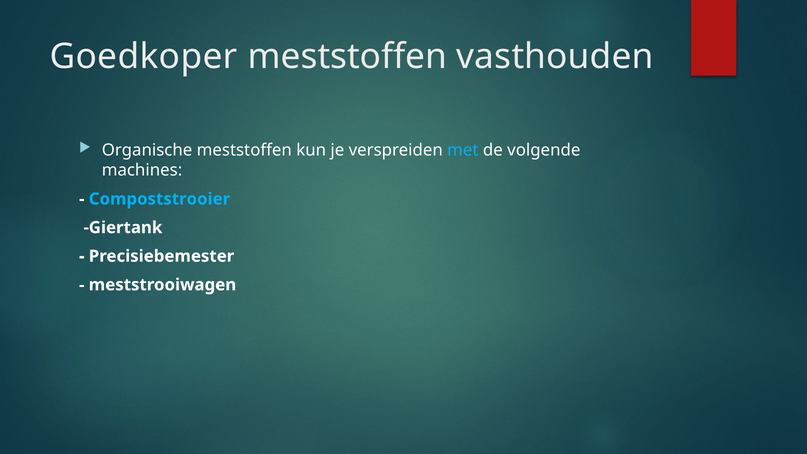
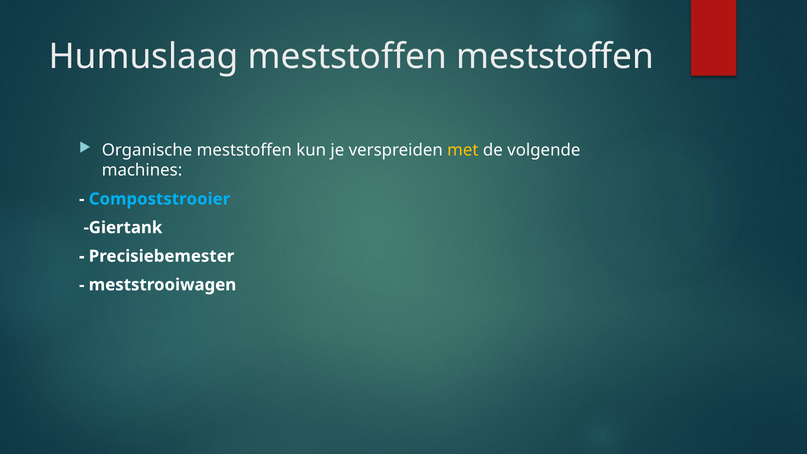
Goedkoper: Goedkoper -> Humuslaag (144, 57)
meststoffen vasthouden: vasthouden -> meststoffen (555, 57)
met colour: light blue -> yellow (463, 150)
